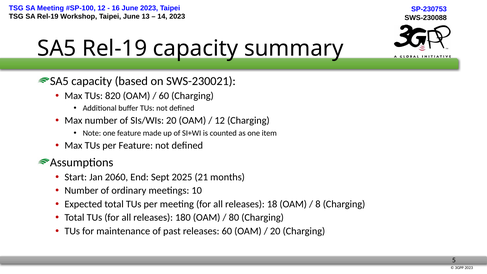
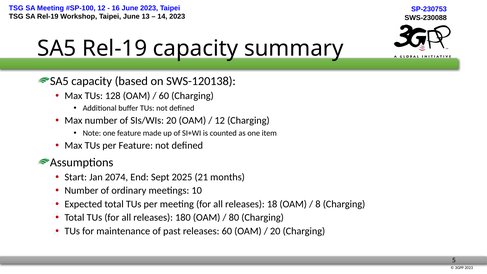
SWS-230021: SWS-230021 -> SWS-120138 (201, 81)
820: 820 -> 128 (113, 96)
2060: 2060 -> 2074 (117, 177)
